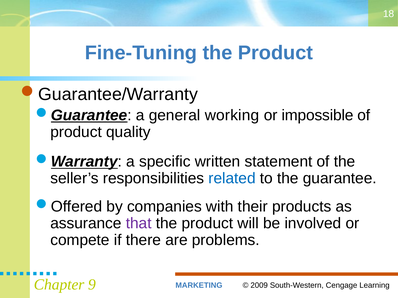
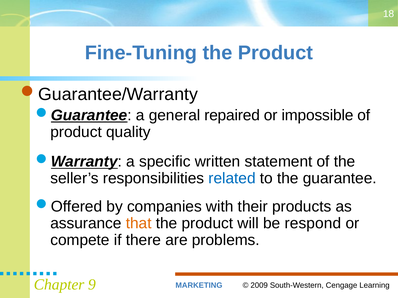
working: working -> repaired (232, 115)
that colour: purple -> orange (139, 224)
involved: involved -> respond (313, 224)
